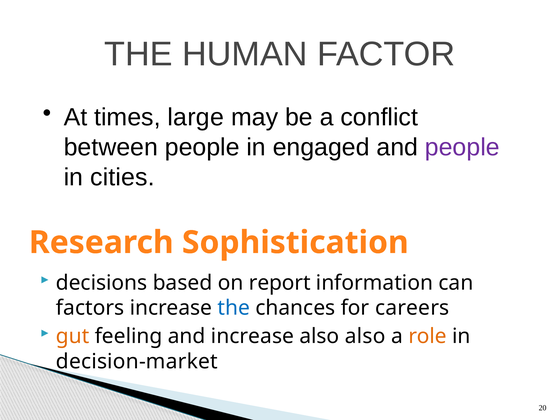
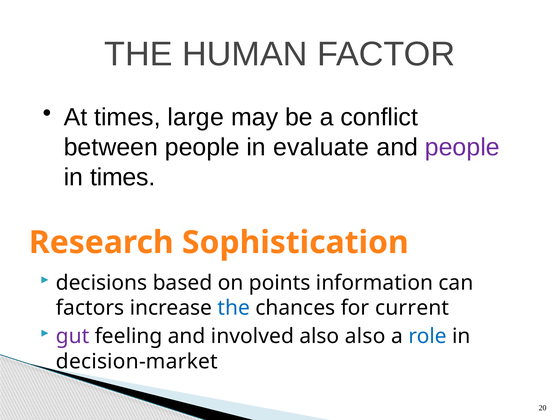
engaged: engaged -> evaluate (321, 147)
in cities: cities -> times (123, 177)
report: report -> points (280, 283)
careers: careers -> current (412, 308)
gut colour: orange -> purple (73, 336)
and increase: increase -> involved (252, 336)
role colour: orange -> blue (428, 336)
